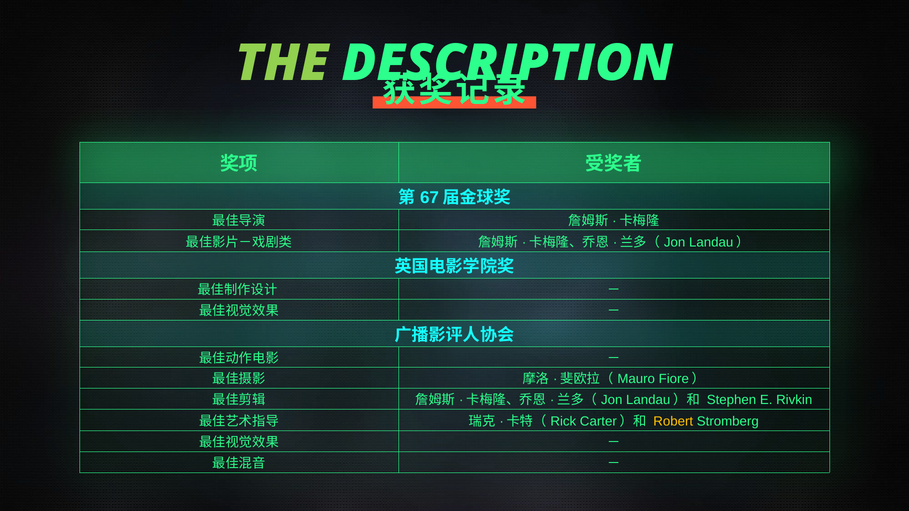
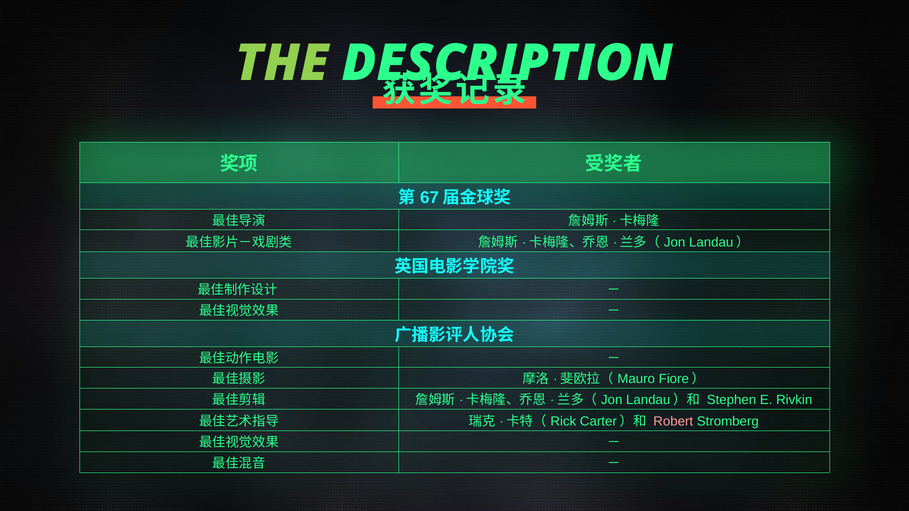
Robert colour: yellow -> pink (673, 421)
